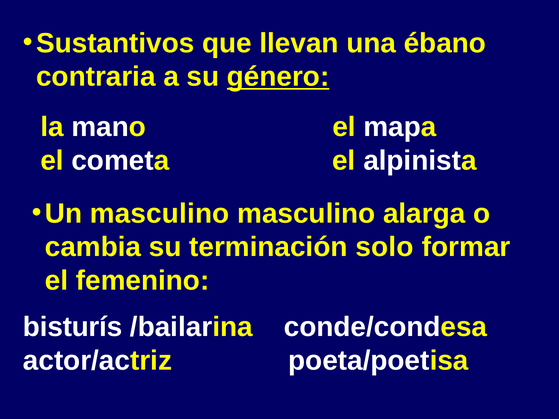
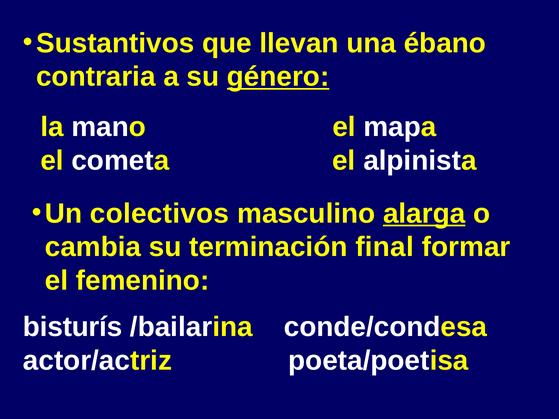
Un masculino: masculino -> colectivos (160, 214)
alarga underline: none -> present (424, 214)
solo: solo -> final (385, 247)
